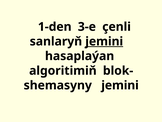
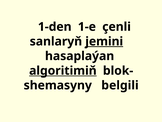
3-e: 3-e -> 1-e (87, 27)
algoritimiň underline: none -> present (63, 70)
jemini: jemini -> belgili (120, 85)
